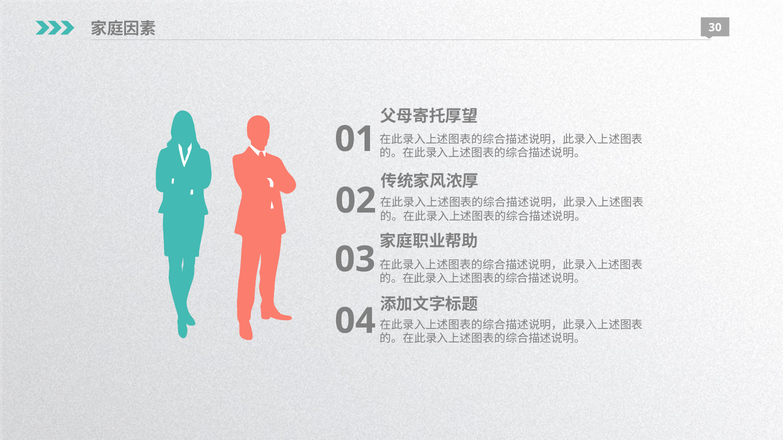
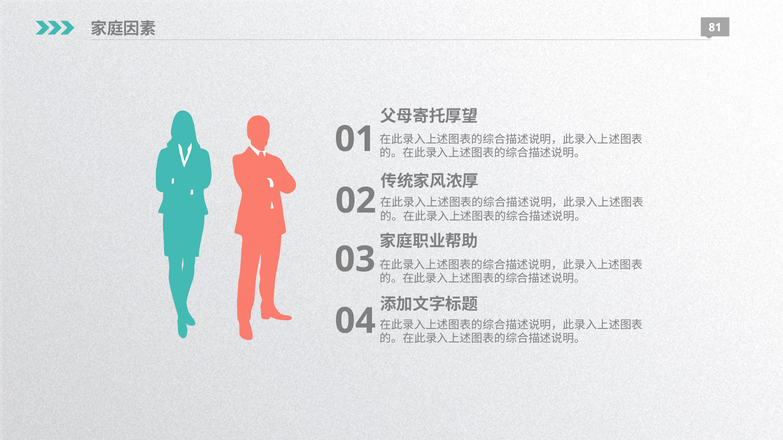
30: 30 -> 81 (715, 27)
